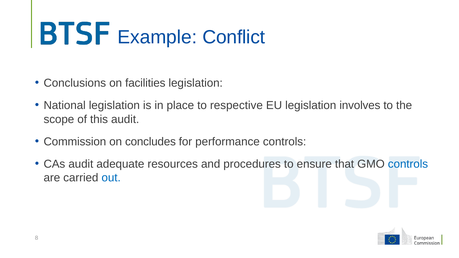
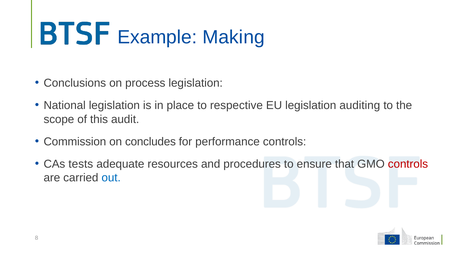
Conflict: Conflict -> Making (234, 37)
facilities: facilities -> process (145, 83)
involves: involves -> auditing (360, 106)
CAs audit: audit -> tests (81, 164)
controls colour: blue -> red (408, 164)
